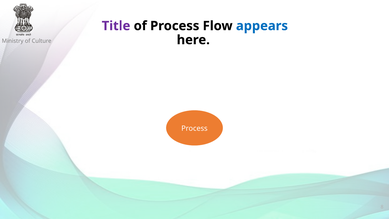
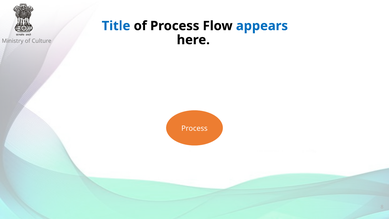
Title colour: purple -> blue (116, 26)
